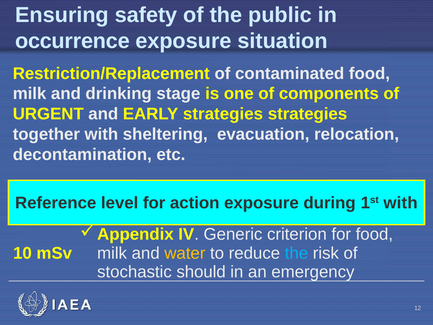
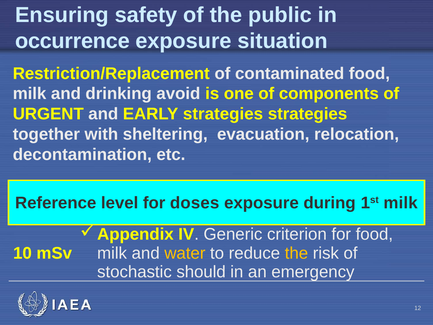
stage: stage -> avoid (178, 94)
action: action -> doses (195, 203)
1st with: with -> milk (401, 203)
the colour: light blue -> yellow (296, 253)
